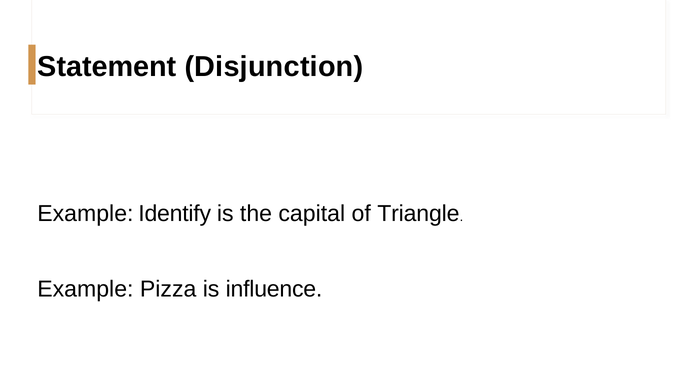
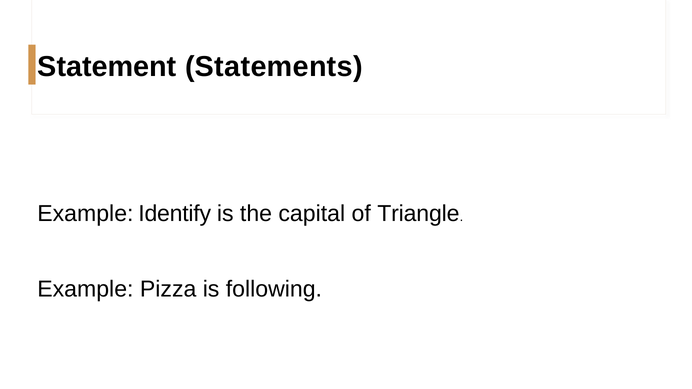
Disjunction: Disjunction -> Statements (274, 67)
influence: influence -> following (274, 289)
